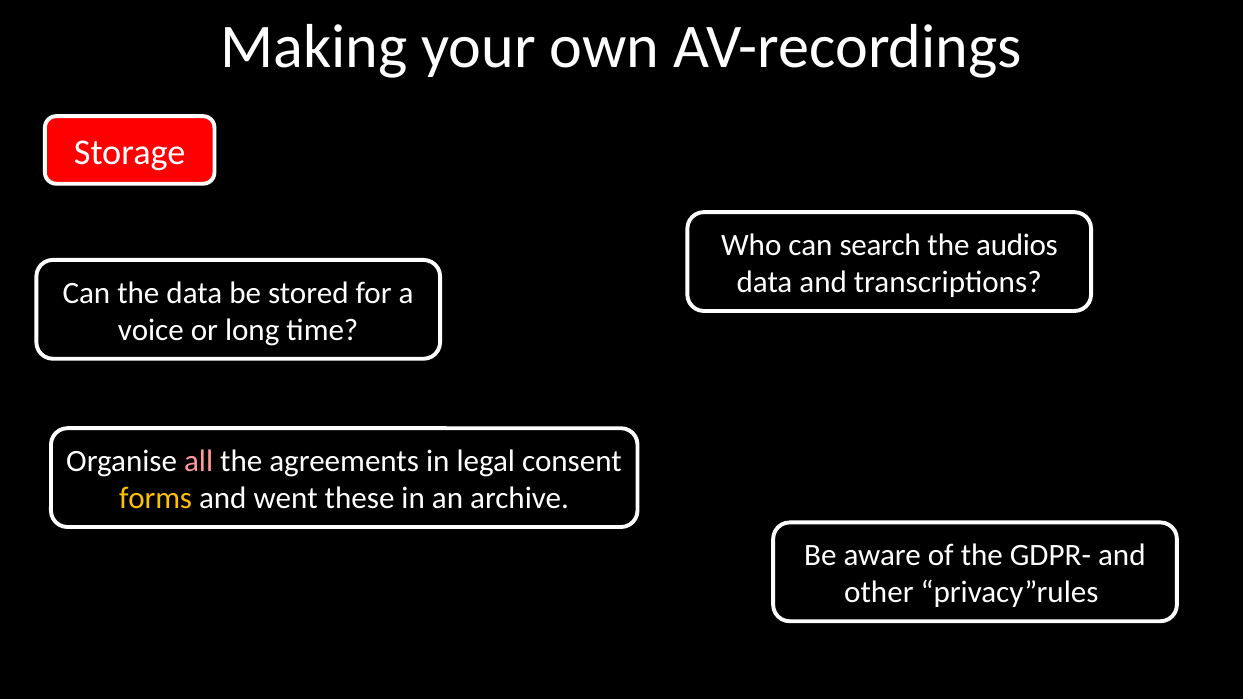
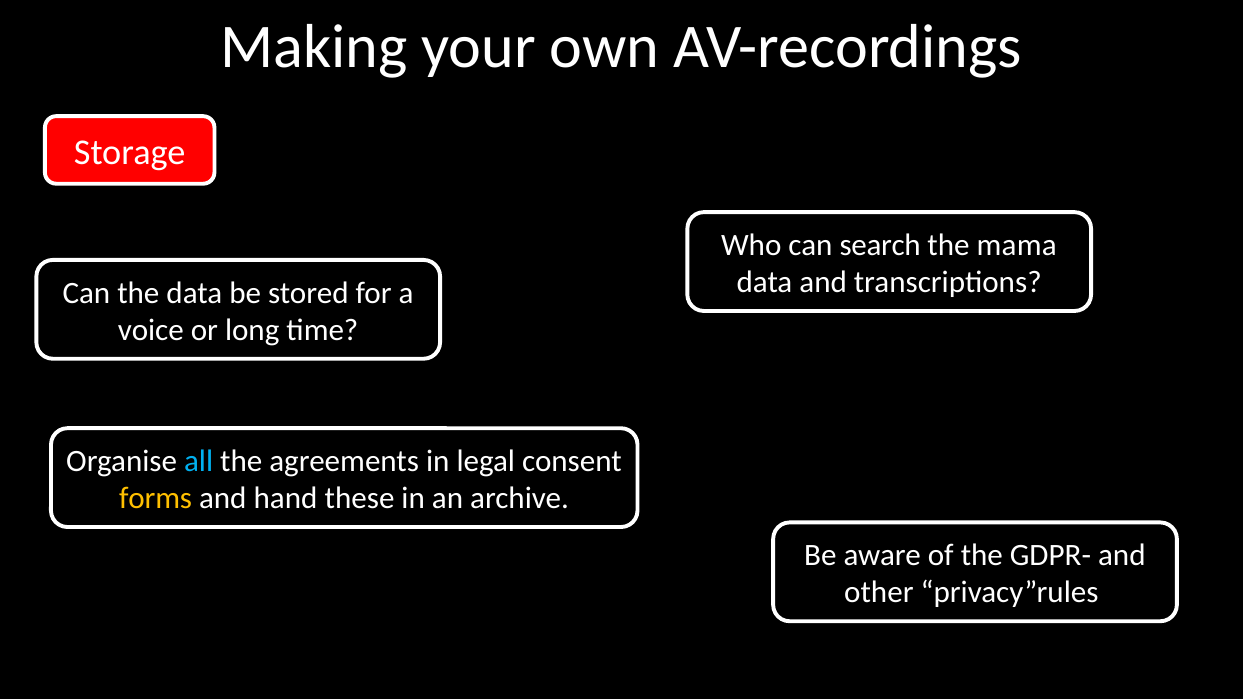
audios: audios -> mama (1017, 245)
all colour: pink -> light blue (199, 461)
went: went -> hand (286, 499)
